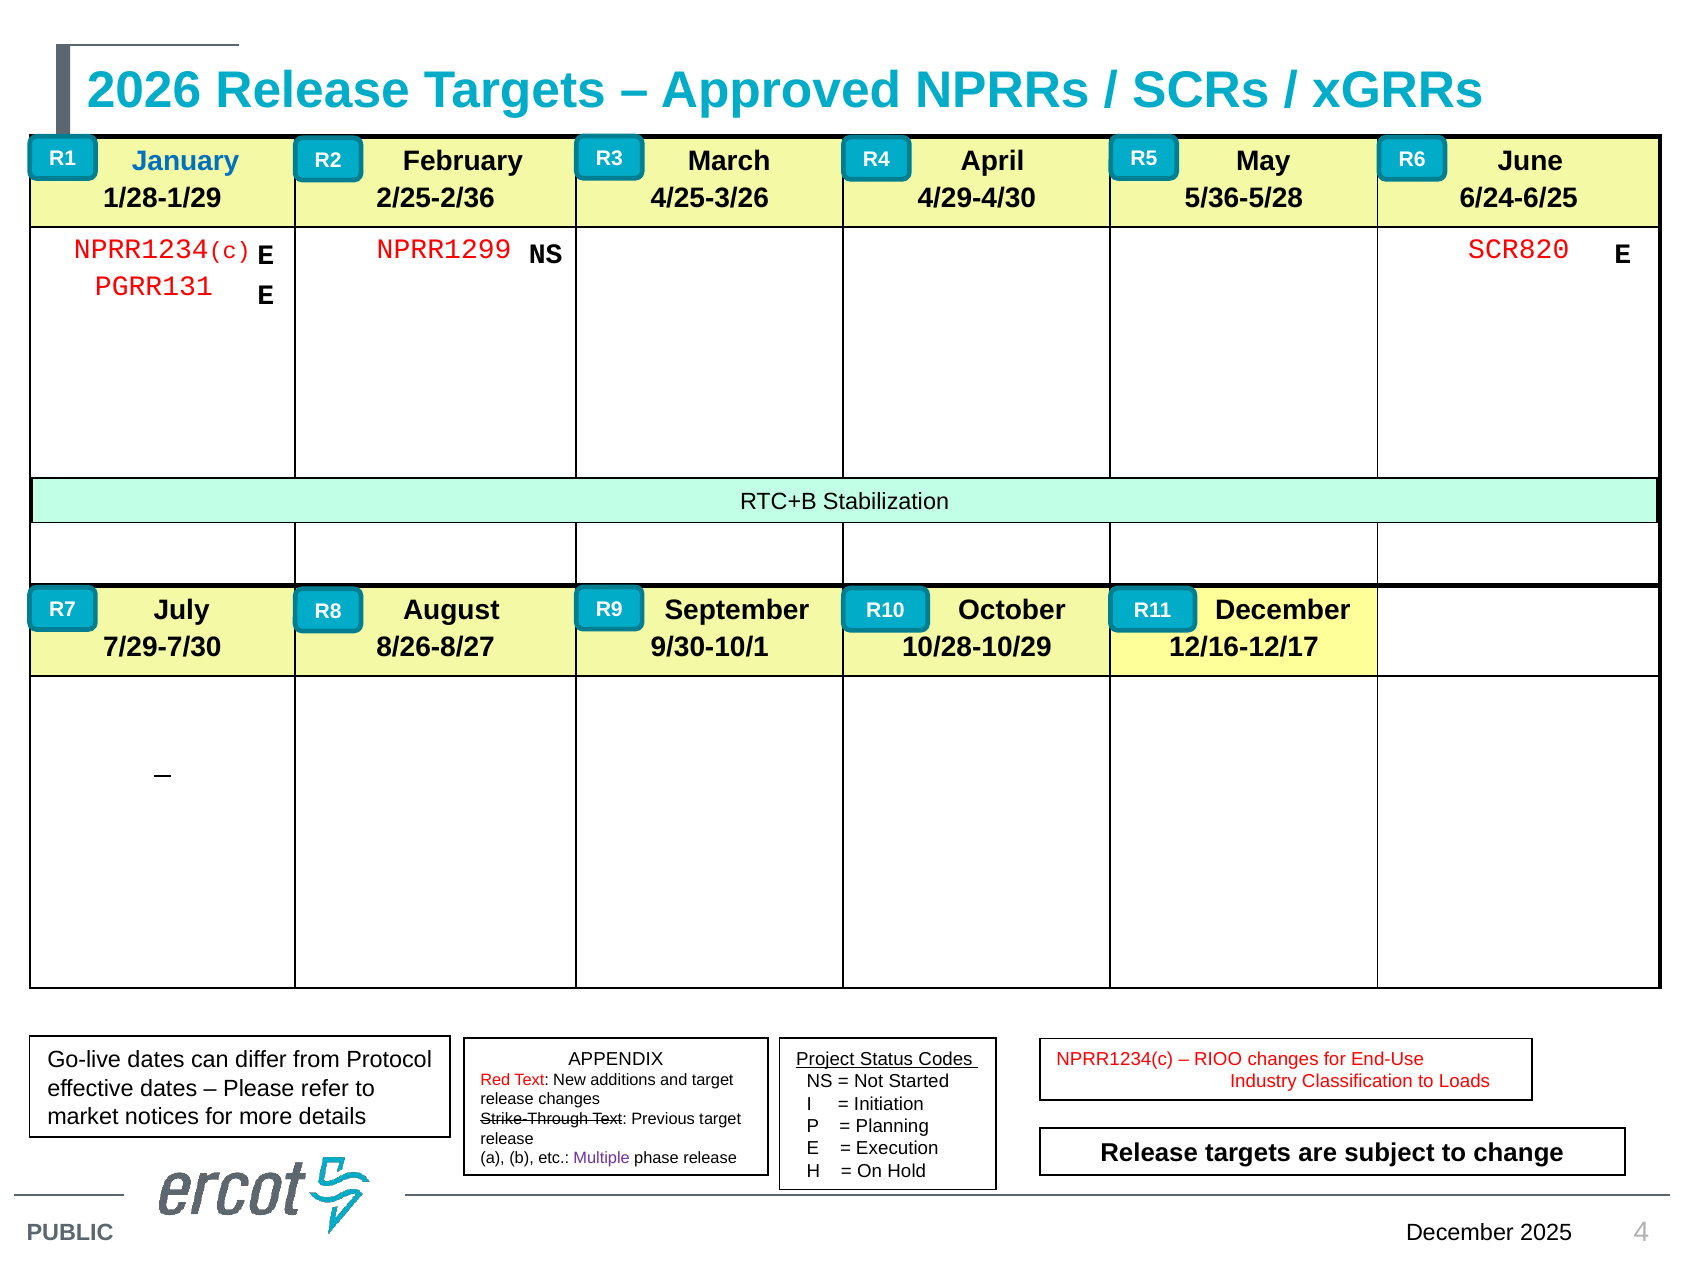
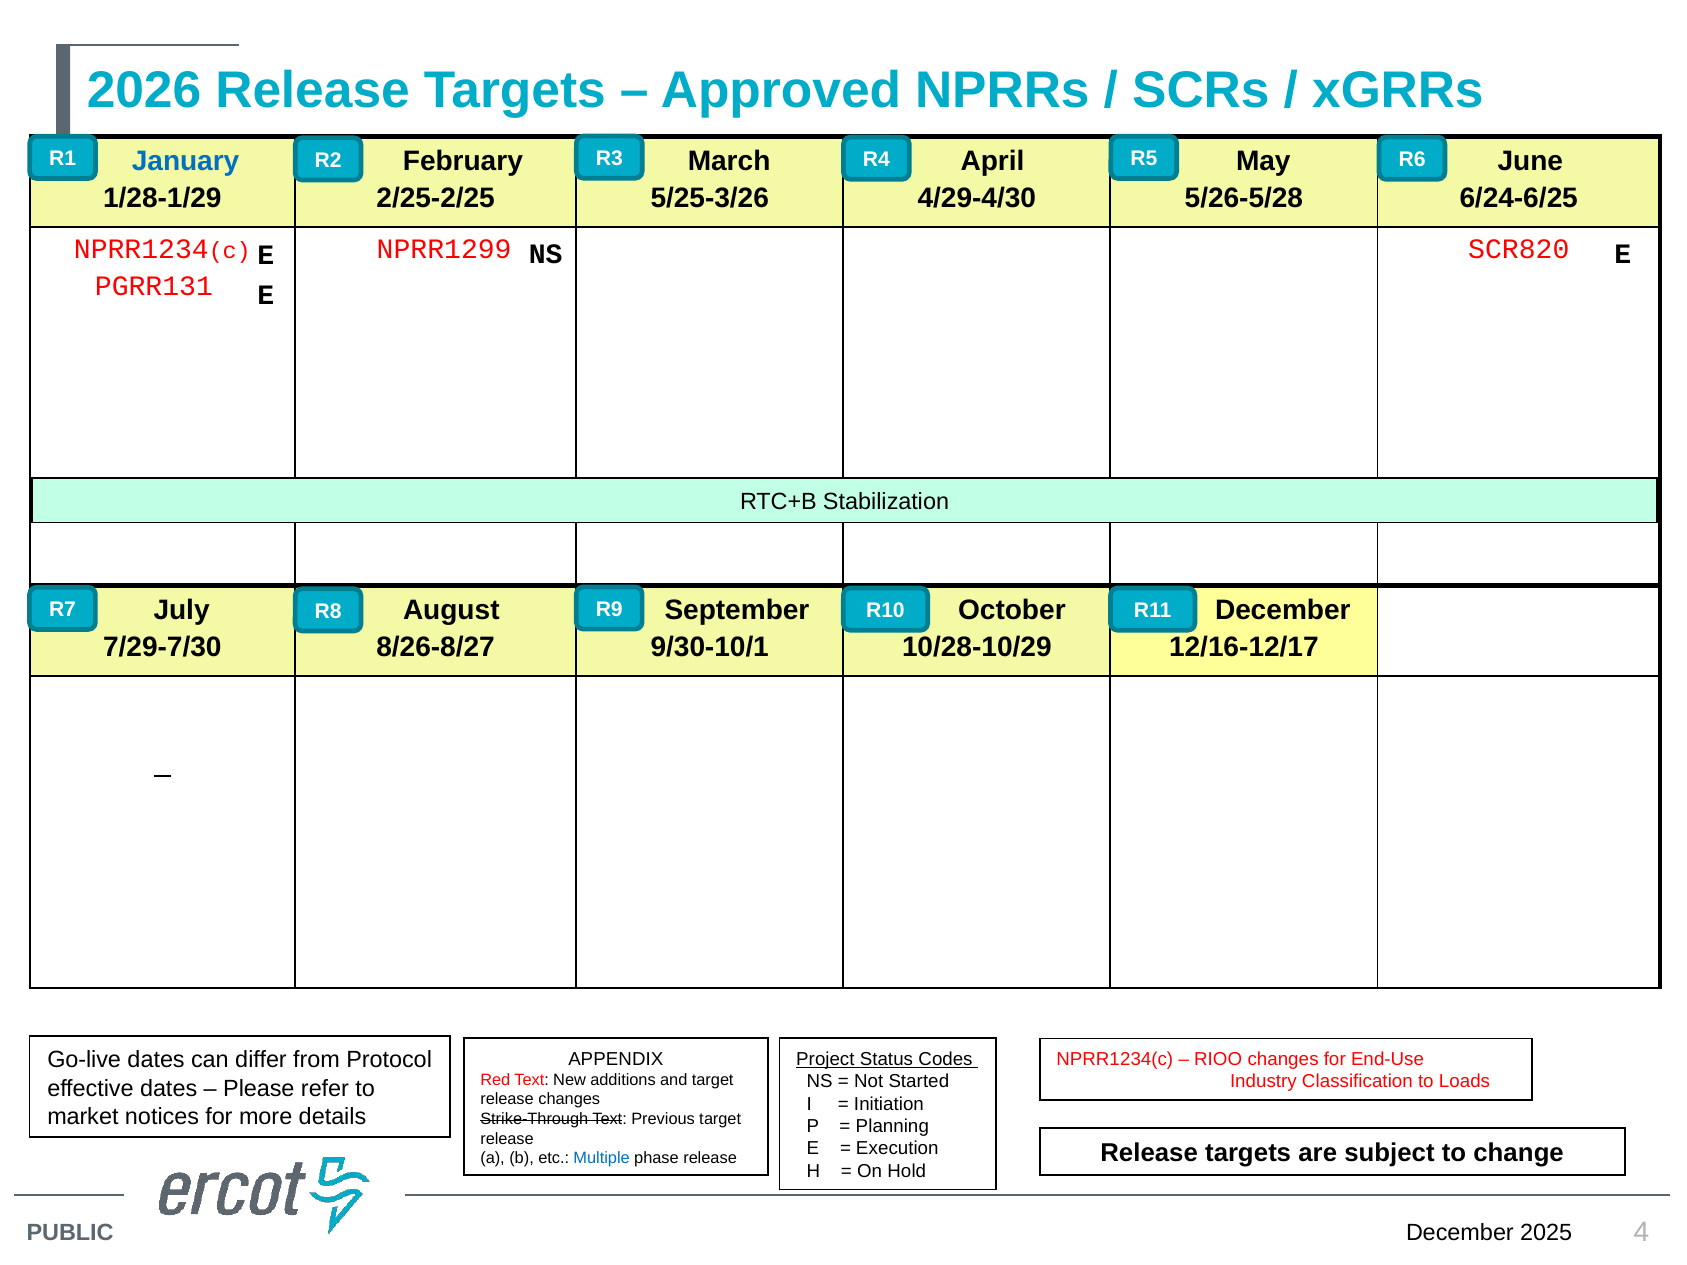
2/25-2/36: 2/25-2/36 -> 2/25-2/25 (436, 198)
4/25-3/26: 4/25-3/26 -> 5/25-3/26 (710, 198)
5/36-5/28: 5/36-5/28 -> 5/26-5/28 (1244, 198)
Multiple colour: purple -> blue (602, 1159)
